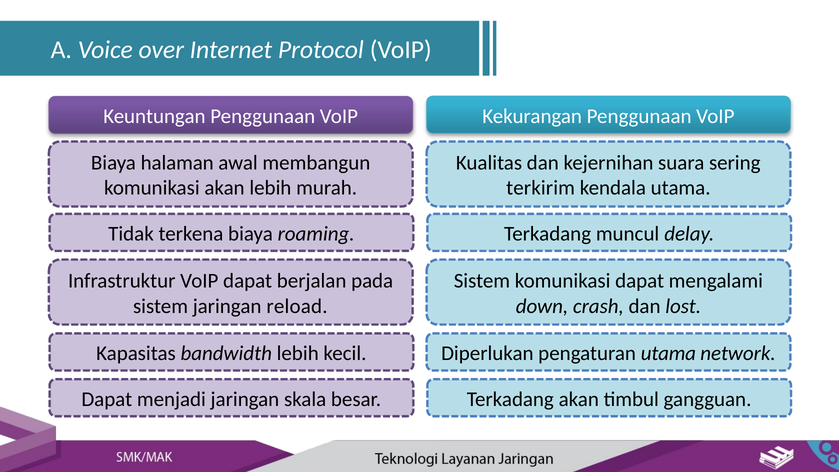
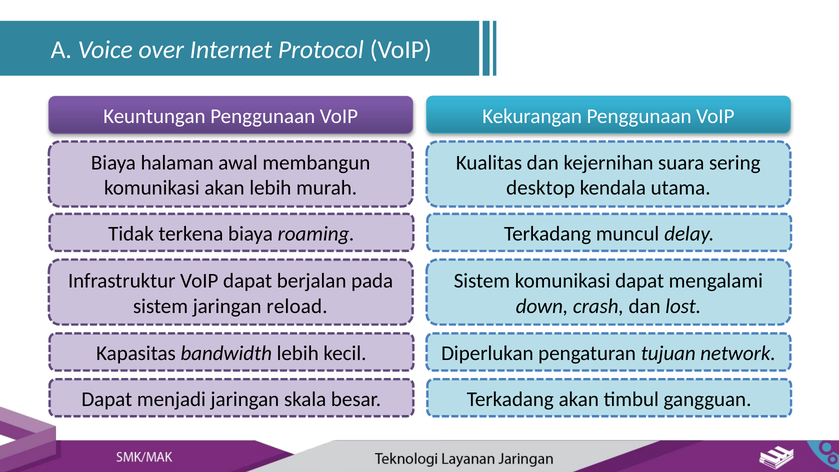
terkirim: terkirim -> desktop (541, 188)
pengaturan utama: utama -> tujuan (668, 353)
